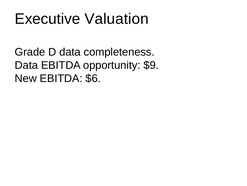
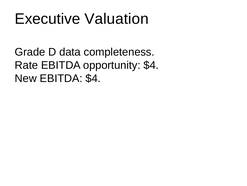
Data: Data -> Rate (26, 65)
opportunity $9: $9 -> $4 (151, 65)
EBITDA $6: $6 -> $4 (93, 78)
